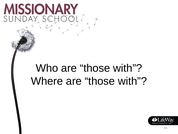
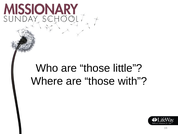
Who are those with: with -> little (128, 68)
